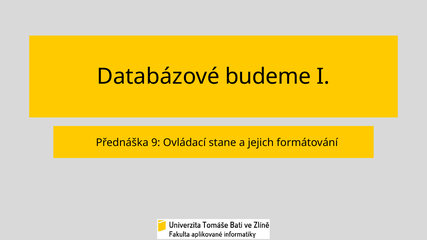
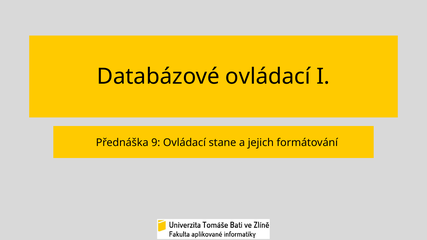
Databázové budeme: budeme -> ovládací (268, 76)
